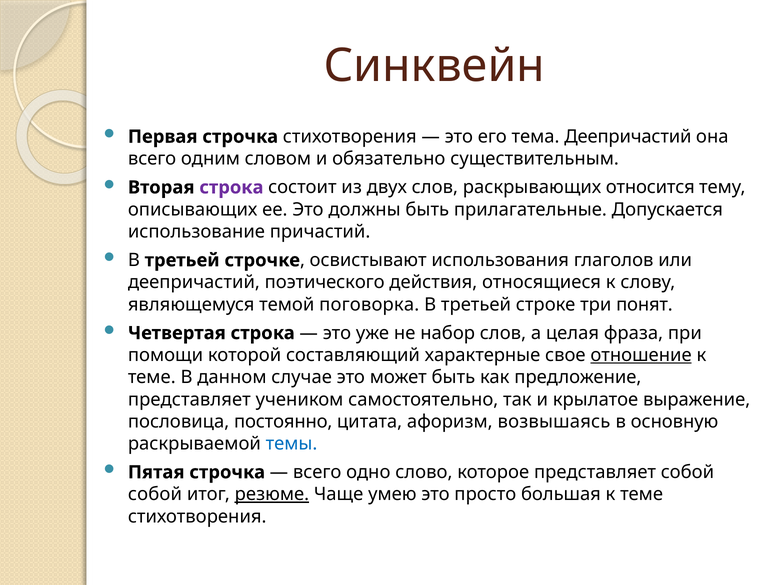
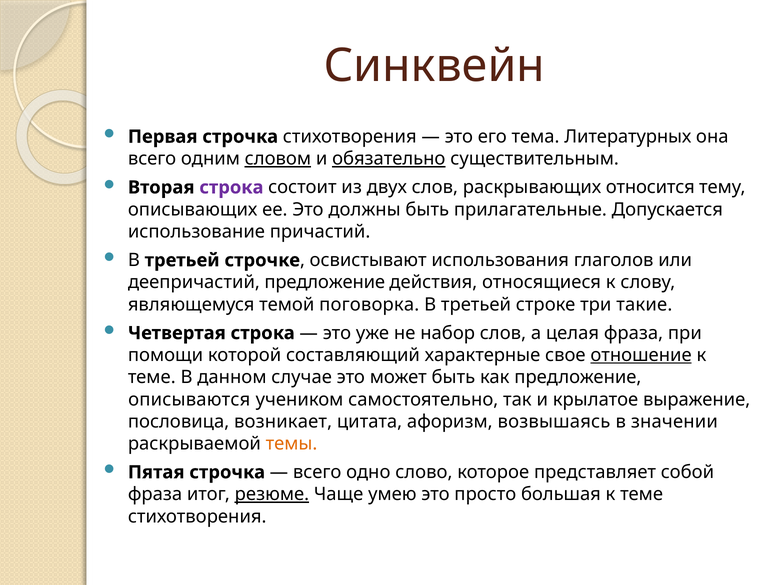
тема Деепричастий: Деепричастий -> Литературных (628, 137)
словом underline: none -> present (278, 159)
обязательно underline: none -> present (389, 159)
деепричастий поэтического: поэтического -> предложение (325, 282)
понят: понят -> такие (644, 304)
представляет: представляет -> описываются (189, 399)
постоянно: постоянно -> возникает (283, 422)
основную: основную -> значении (674, 422)
темы colour: blue -> orange (292, 444)
собой: собой -> фраза (155, 494)
